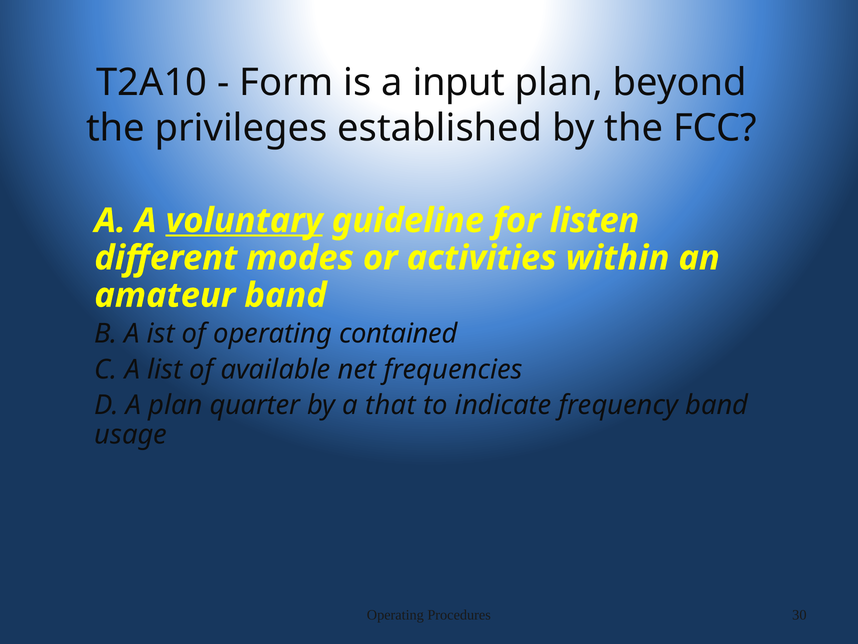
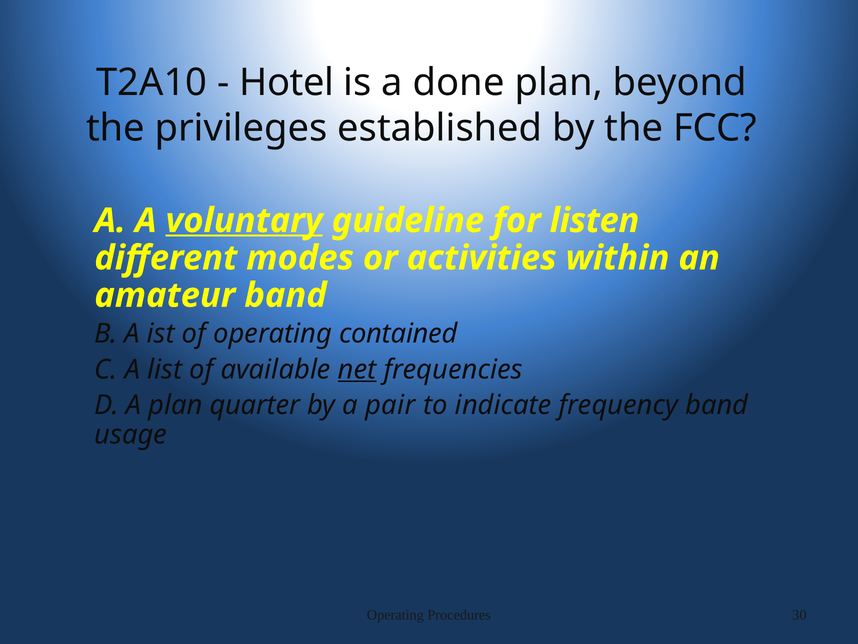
Form: Form -> Hotel (287, 82)
input: input -> done (459, 82)
net underline: none -> present (357, 369)
that: that -> pair (390, 405)
